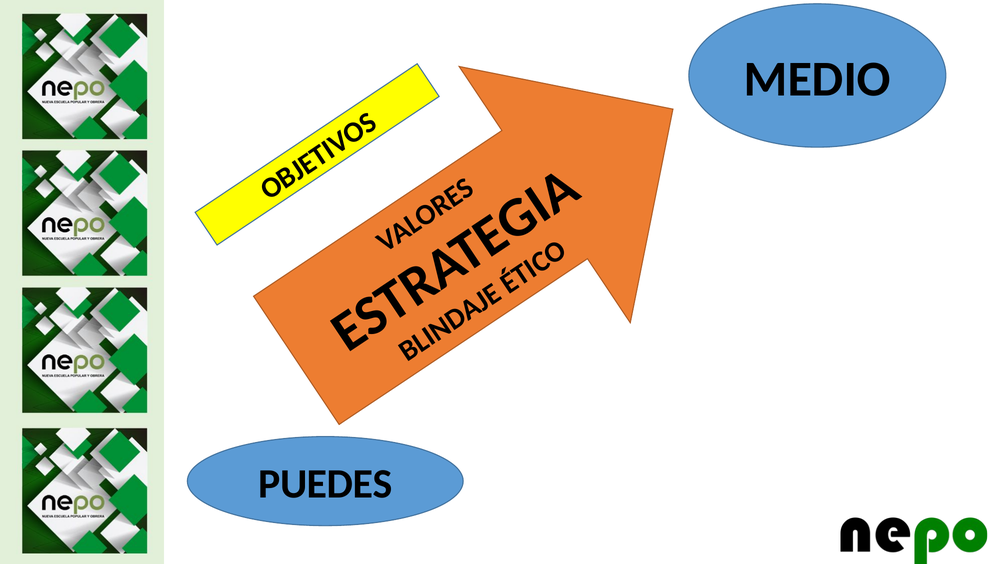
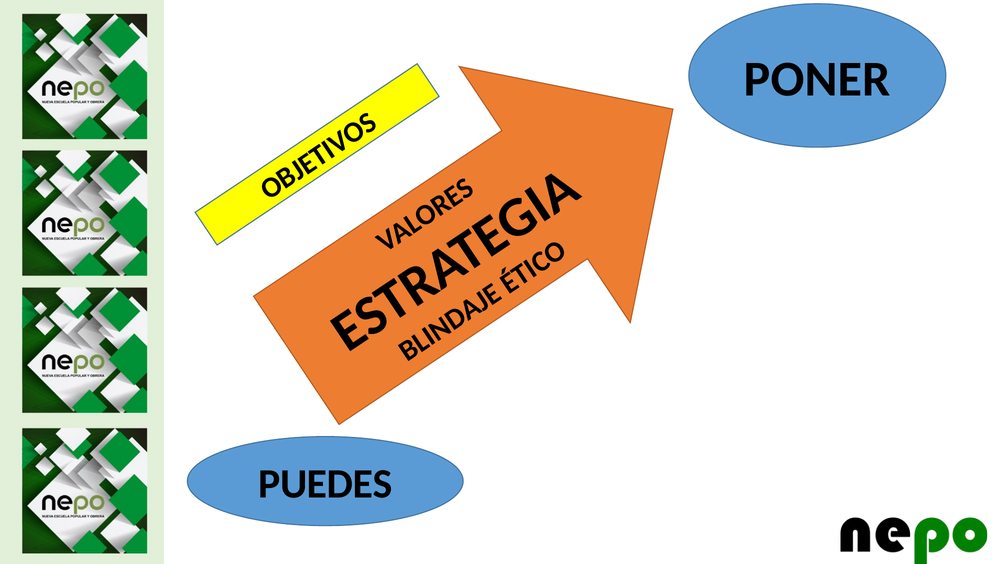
MEDIO: MEDIO -> PONER (817, 79)
